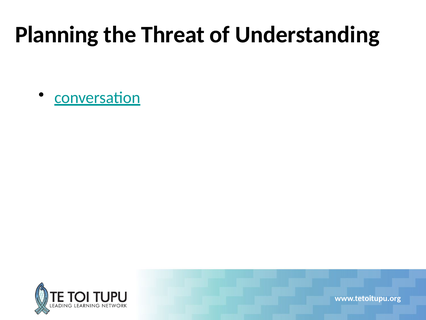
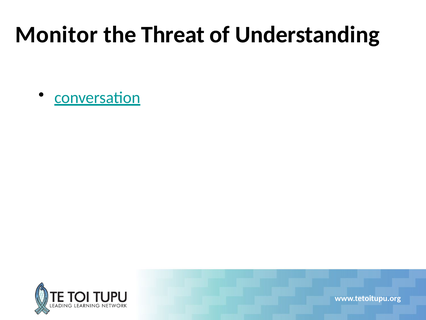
Planning: Planning -> Monitor (57, 35)
